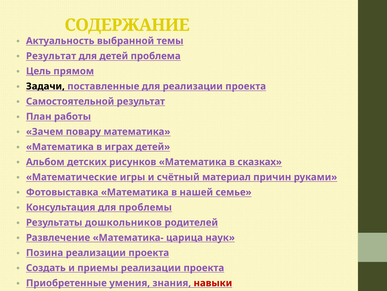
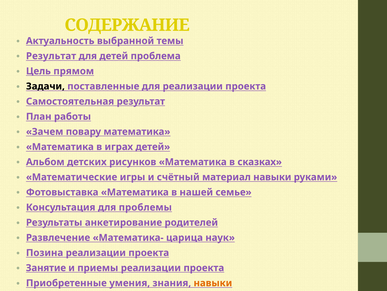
Самостоятельной: Самостоятельной -> Самостоятельная (70, 101)
материал причин: причин -> навыки (272, 177)
дошкольников: дошкольников -> анкетирование (123, 222)
Создать: Создать -> Занятие (46, 267)
навыки colour: red -> orange (213, 282)
